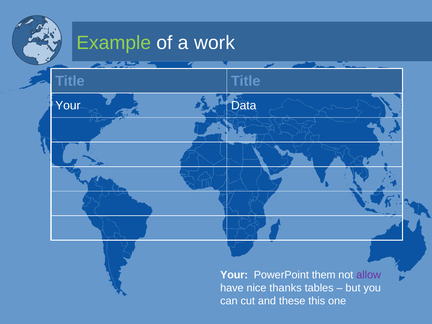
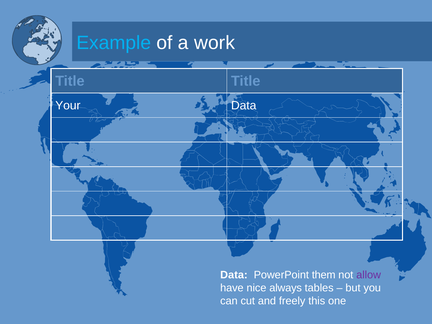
Example colour: light green -> light blue (114, 43)
Your: Your -> Data (234, 275)
thanks: thanks -> always (286, 288)
these: these -> freely (292, 301)
